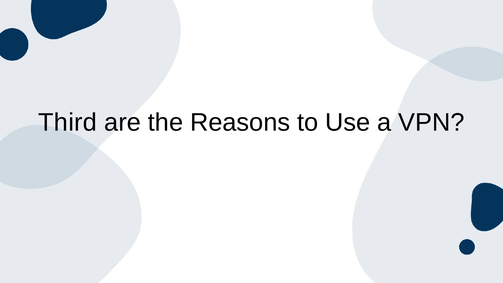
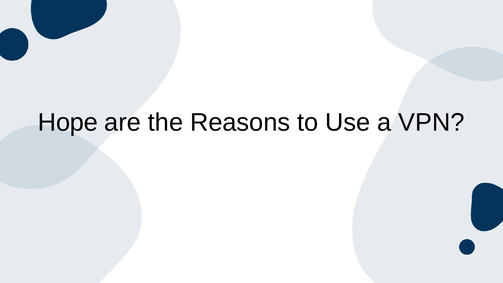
Third: Third -> Hope (68, 123)
